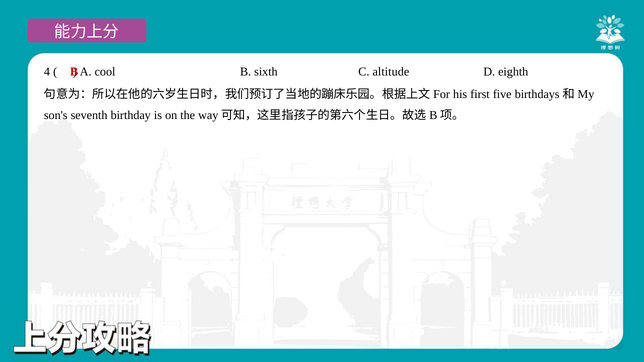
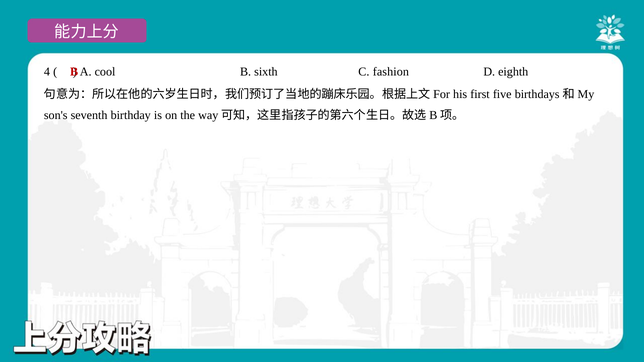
altitude: altitude -> fashion (391, 72)
